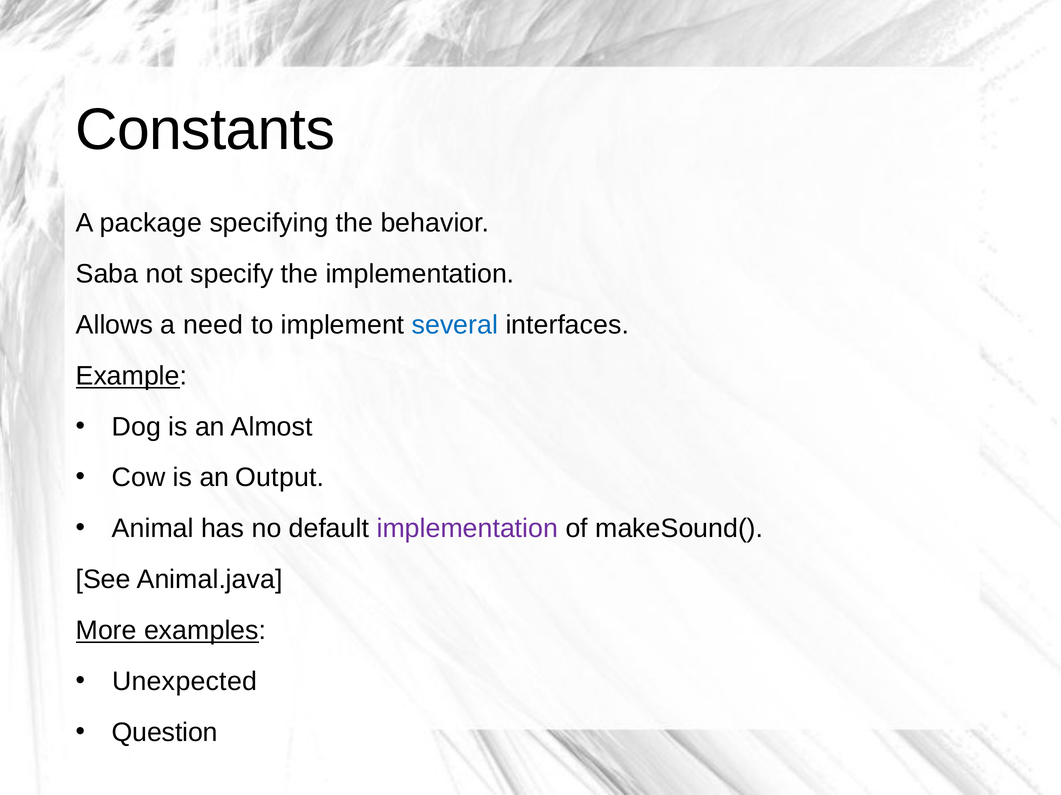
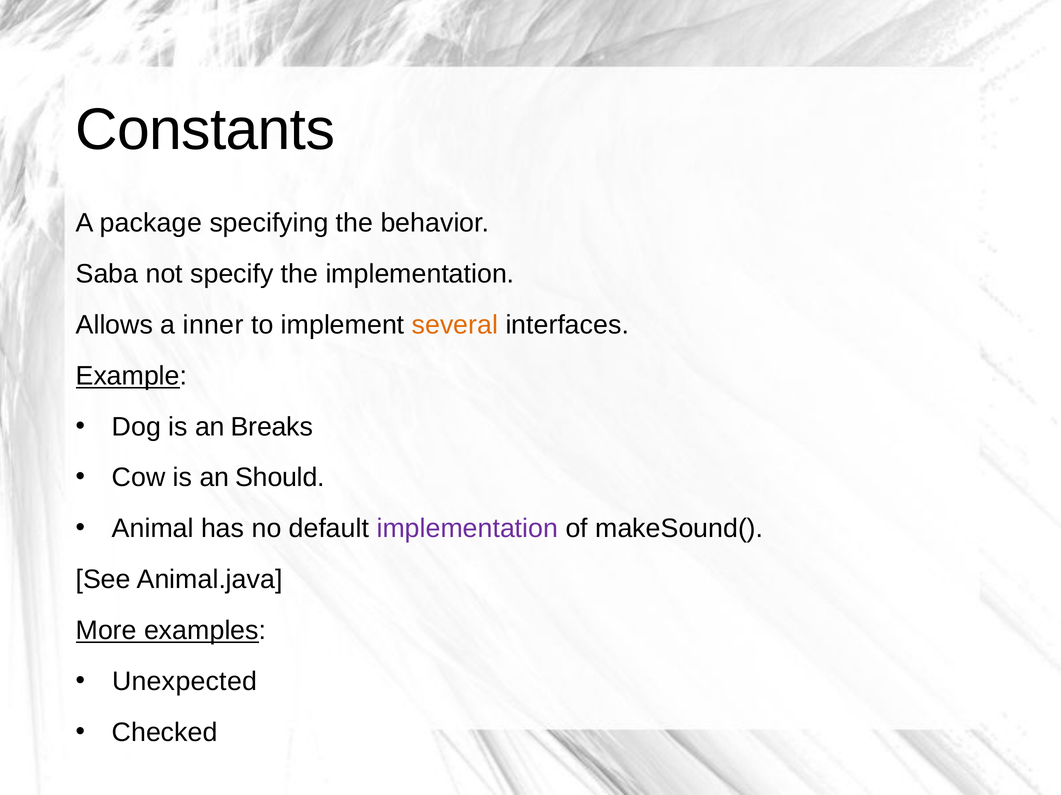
need: need -> inner (213, 325)
several colour: blue -> orange (455, 325)
Almost: Almost -> Breaks (272, 427)
Output: Output -> Should (280, 478)
Question: Question -> Checked (165, 733)
